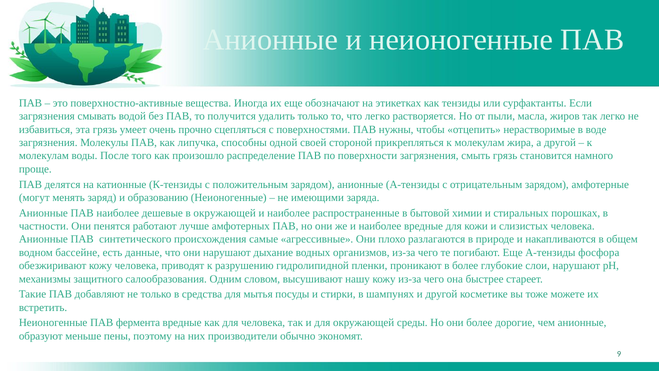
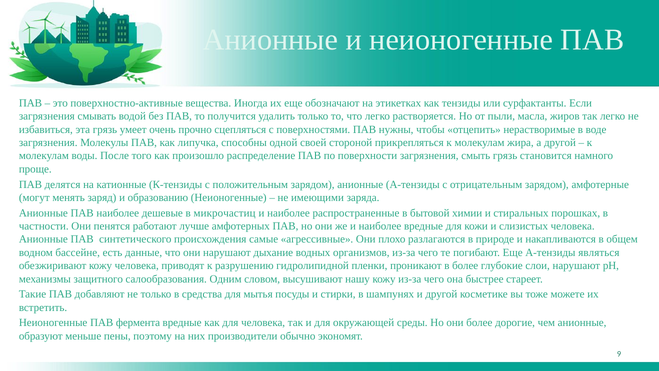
в окружающей: окружающей -> микрочастиц (225, 213)
фосфора: фосфора -> являться (599, 252)
